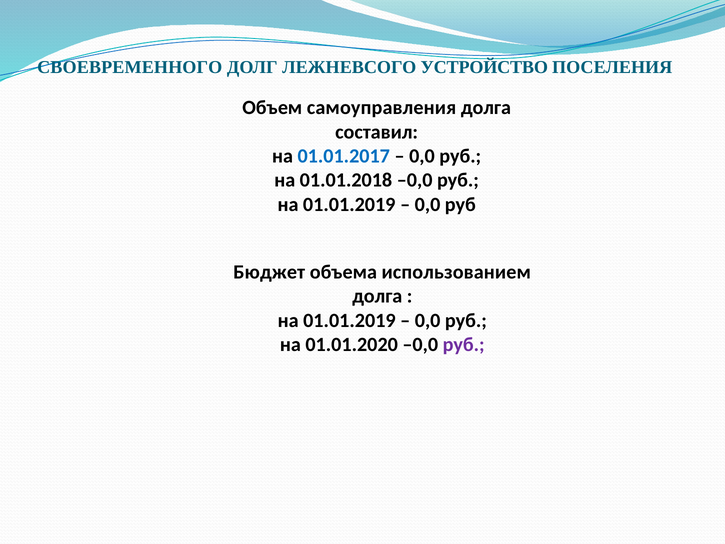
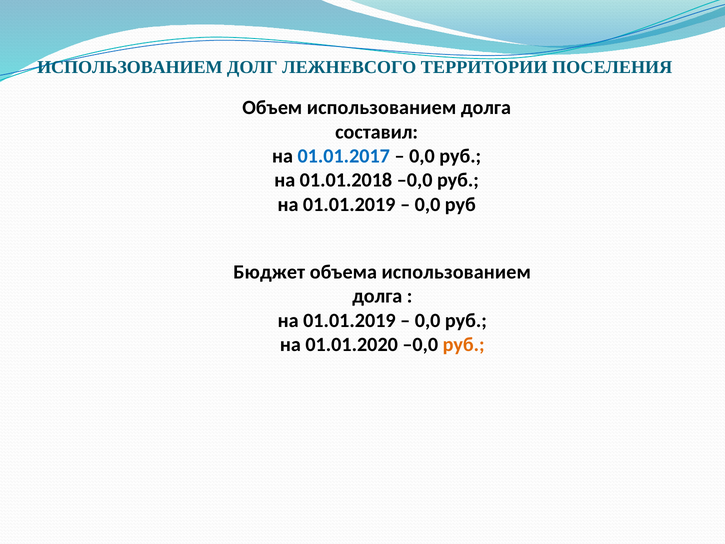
СВОЕВРЕМЕННОГО: СВОЕВРЕМЕННОГО -> ИСПОЛЬЗОВАНИЕМ (130, 67)
УСТРОЙСТВО: УСТРОЙСТВО -> ТЕРРИТОРИИ (484, 67)
Объем самоуправления: самоуправления -> использованием (382, 108)
руб colour: purple -> orange (464, 344)
